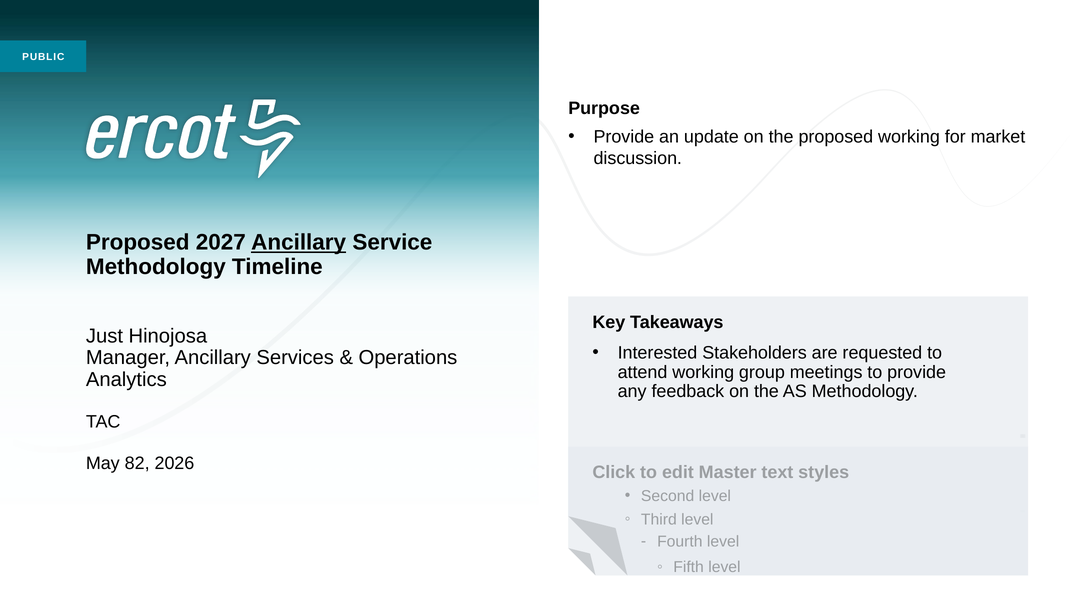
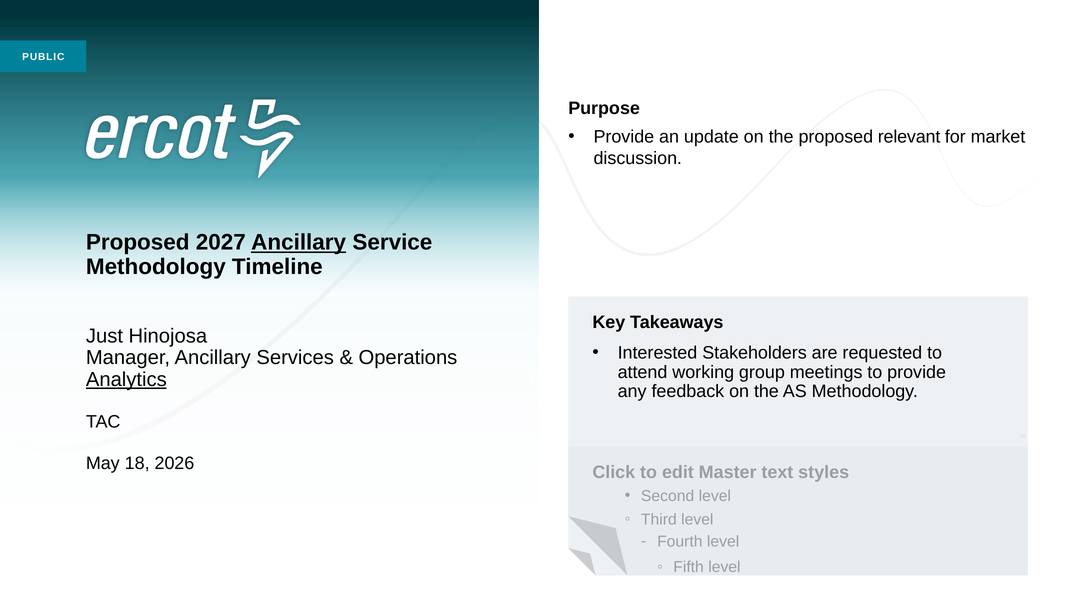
proposed working: working -> relevant (909, 137)
Analytics underline: none -> present (126, 380)
82: 82 -> 18 (137, 463)
